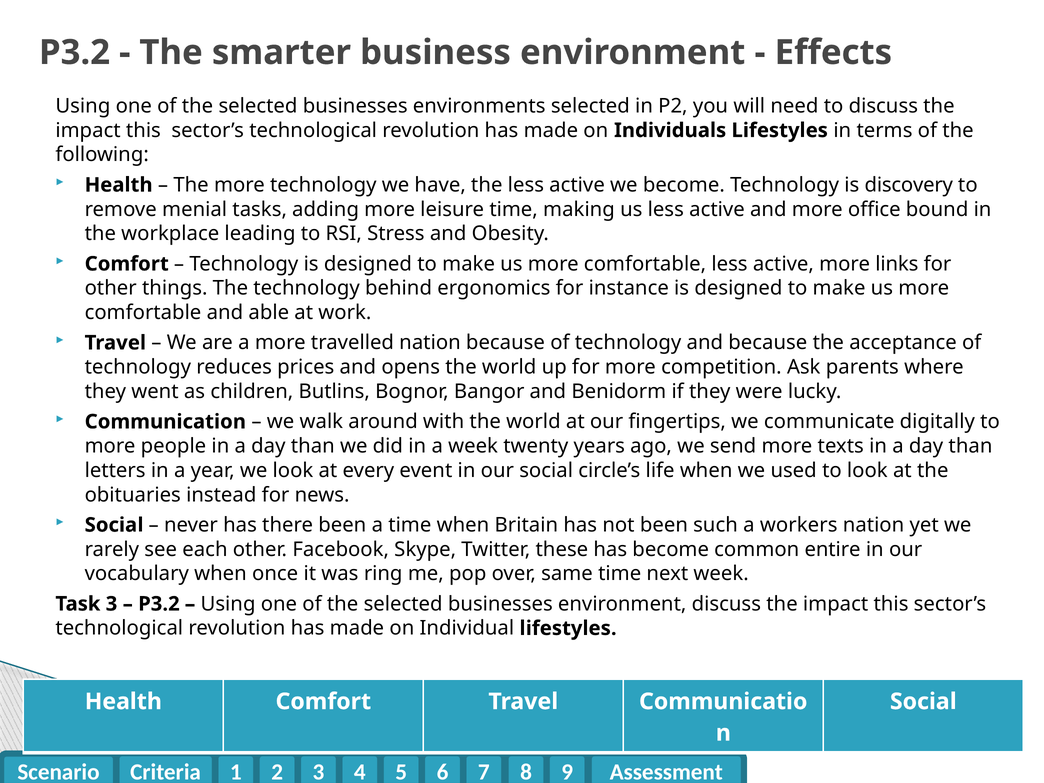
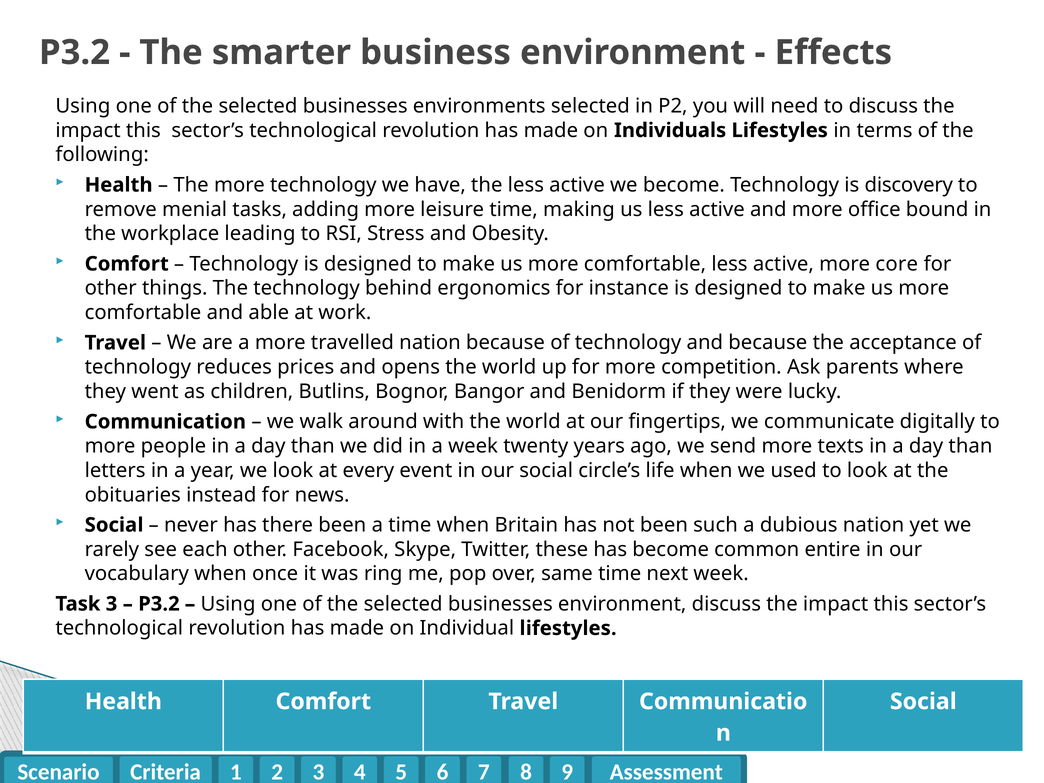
links: links -> core (897, 264)
workers: workers -> dubious (799, 525)
